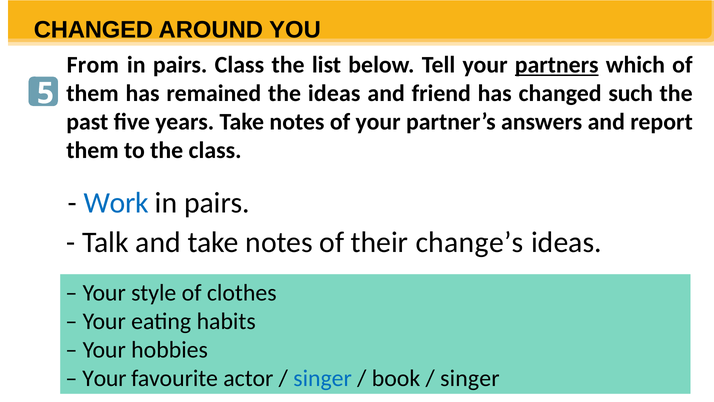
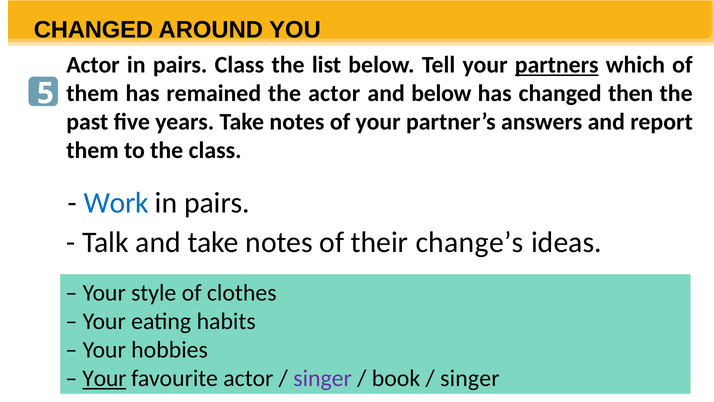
From: From -> Actor (93, 65)
the ideas: ideas -> actor (334, 93)
and friend: friend -> below (441, 93)
such: such -> then (631, 93)
Your underline: none -> present (104, 378)
singer colour: blue -> purple (323, 378)
